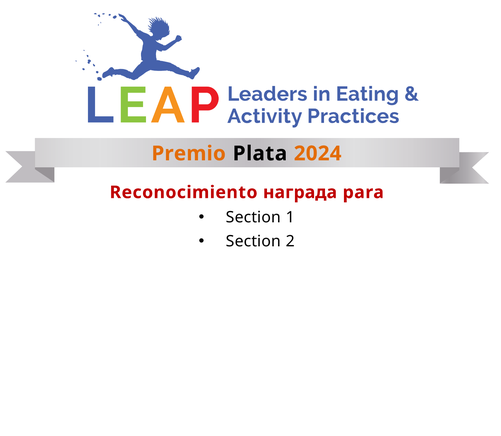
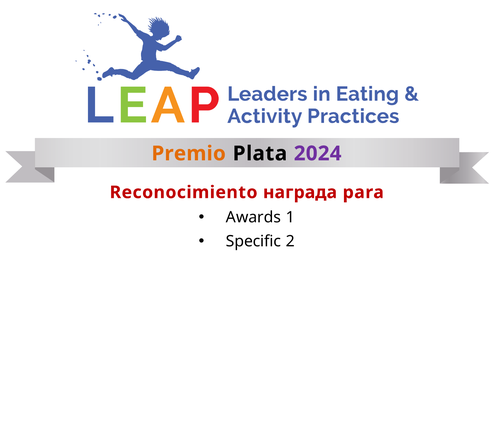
2024 colour: orange -> purple (318, 153)
Section: Section -> Awards (253, 217)
Section: Section -> Specific (254, 241)
